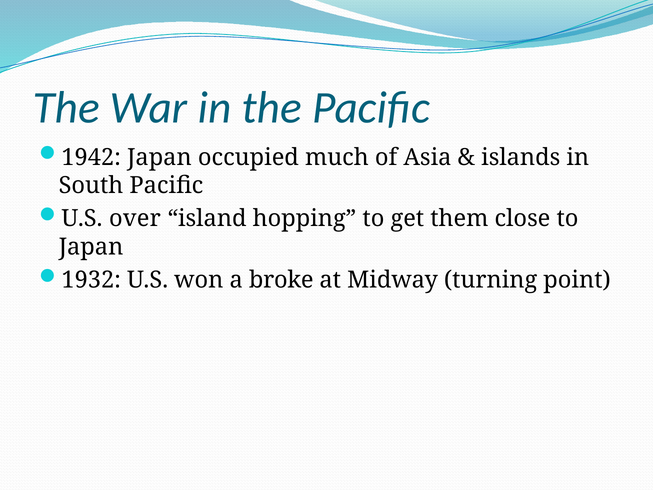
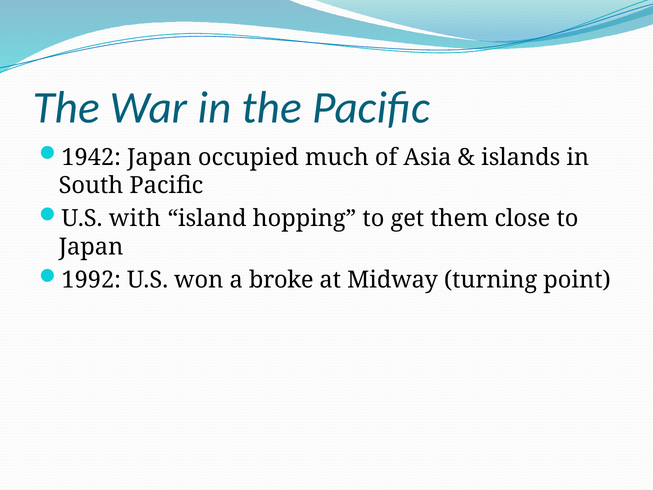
over: over -> with (135, 218)
1932: 1932 -> 1992 (91, 280)
